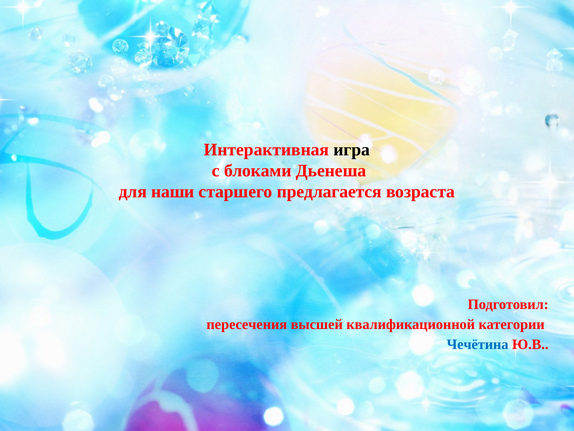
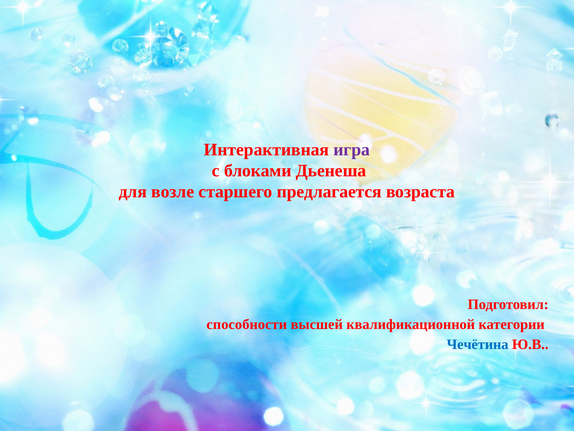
игра colour: black -> purple (352, 150)
наши: наши -> возле (173, 192)
пересечения: пересечения -> способности (247, 324)
